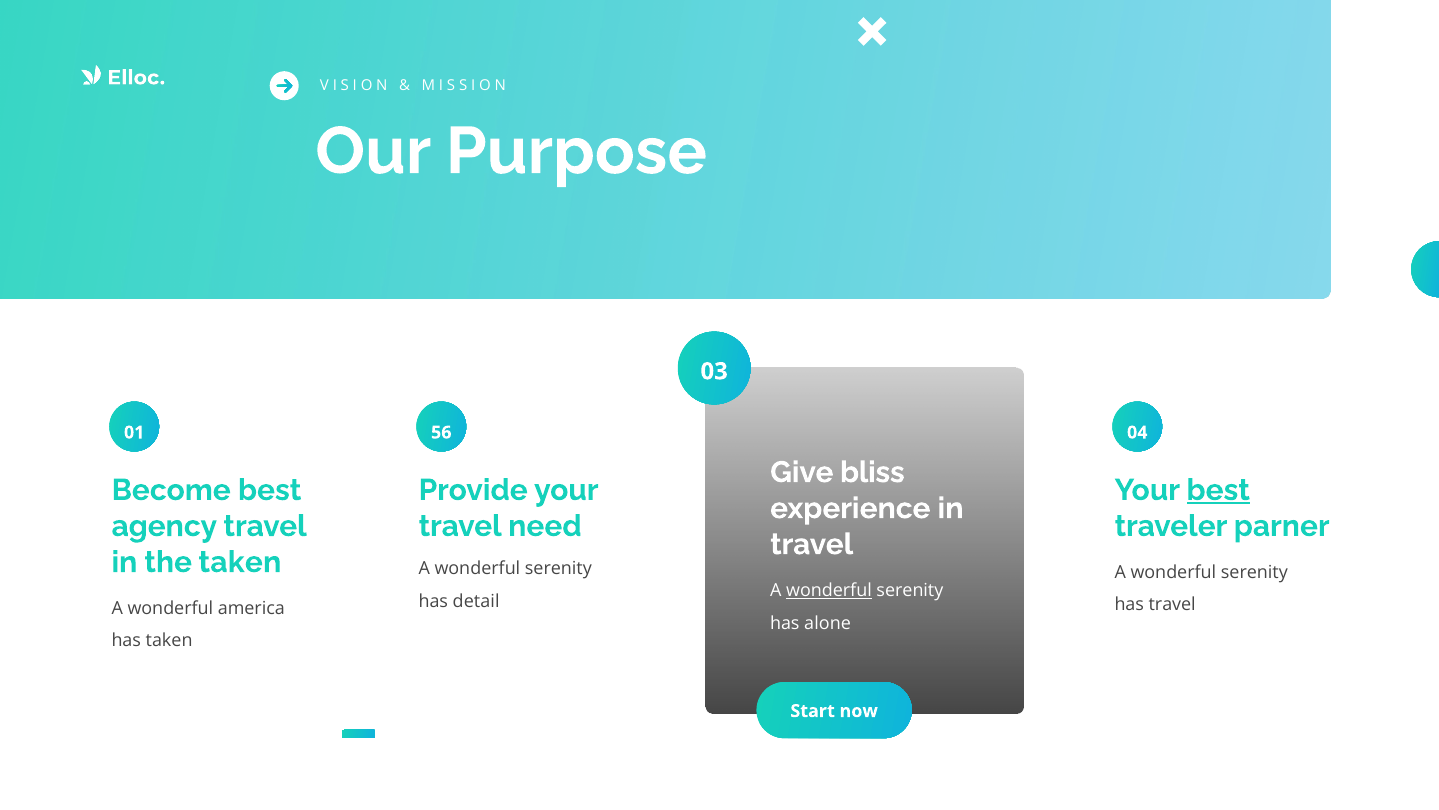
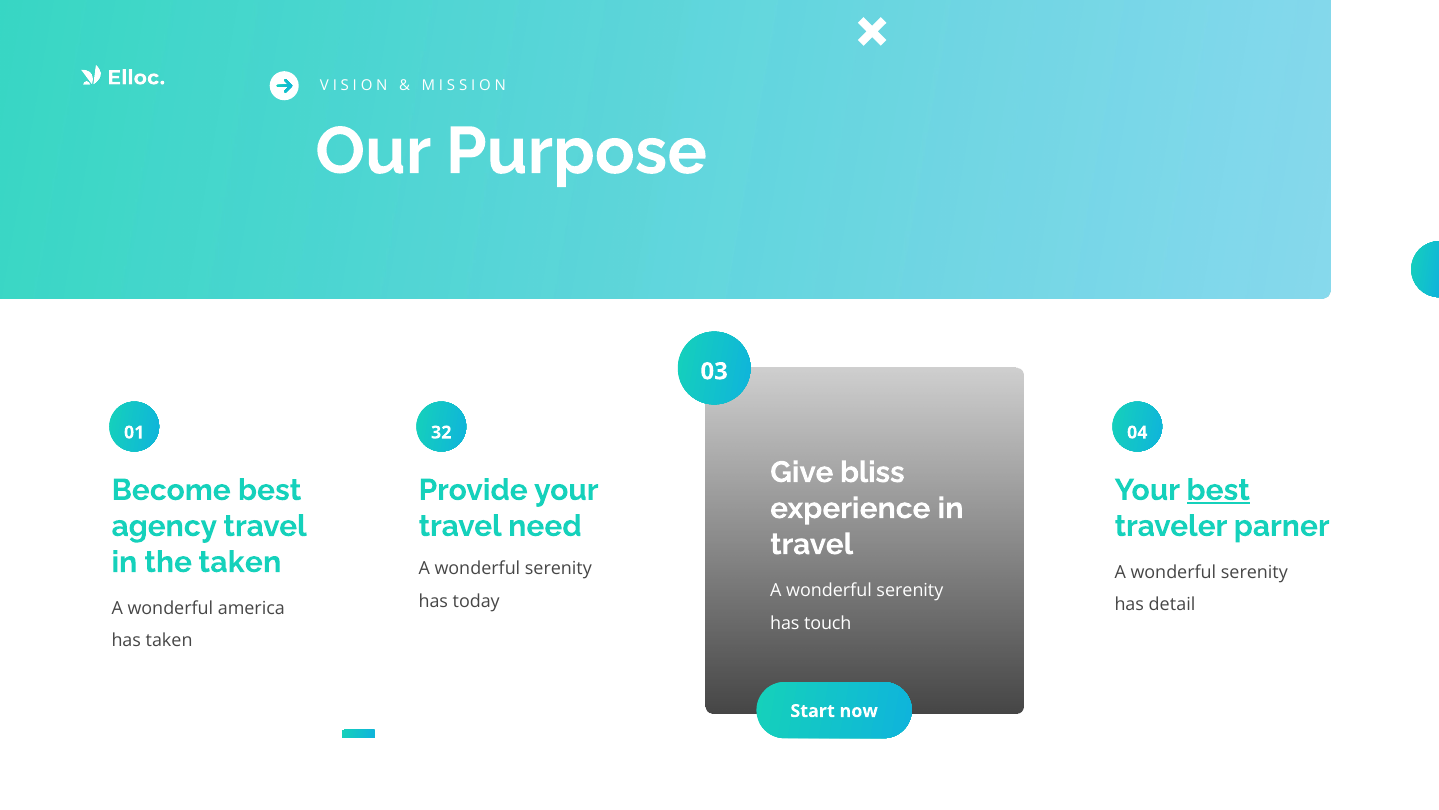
56: 56 -> 32 (441, 432)
wonderful underline: present -> none (829, 590)
detail: detail -> today (476, 601)
has travel: travel -> detail (1172, 604)
alone: alone -> touch (828, 623)
